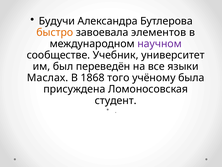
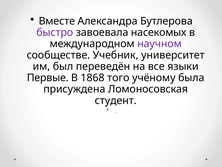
Будучи: Будучи -> Вместе (57, 21)
быстро colour: orange -> purple (55, 32)
элементов: элементов -> насекомых (159, 32)
Маслах: Маслах -> Первые (48, 78)
